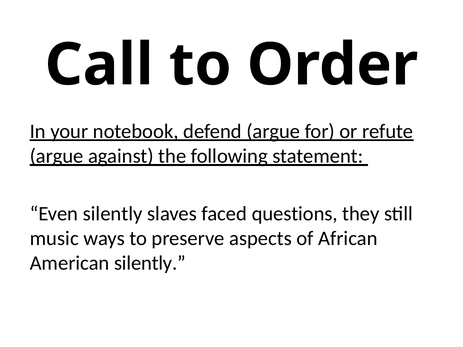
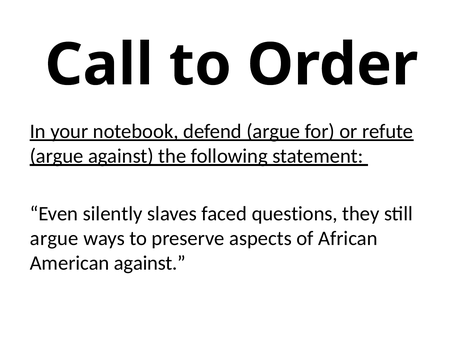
music: music -> argue (54, 238)
American silently: silently -> against (150, 263)
